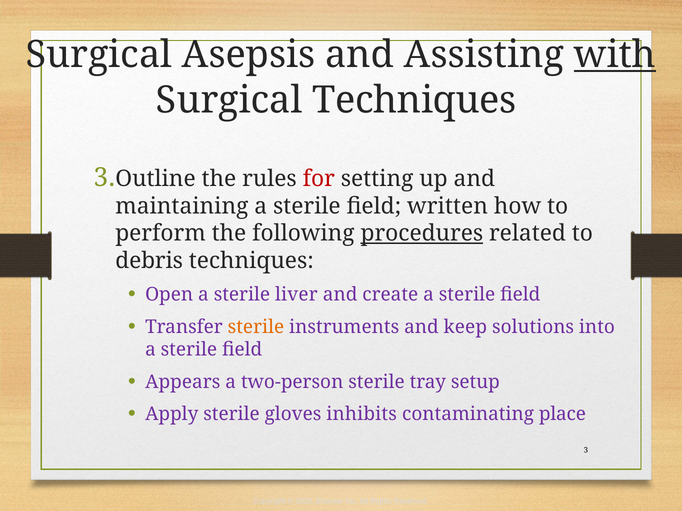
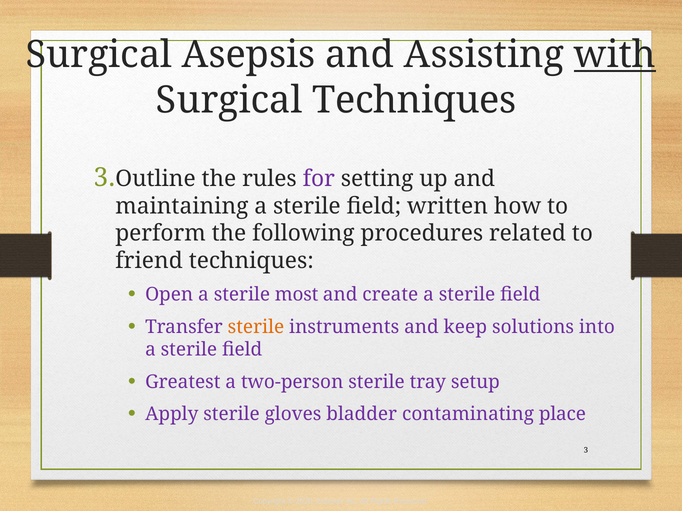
for colour: red -> purple (319, 179)
procedures underline: present -> none (422, 234)
debris: debris -> friend (149, 261)
liver: liver -> most (297, 295)
Appears: Appears -> Greatest (183, 382)
inhibits: inhibits -> bladder (362, 414)
